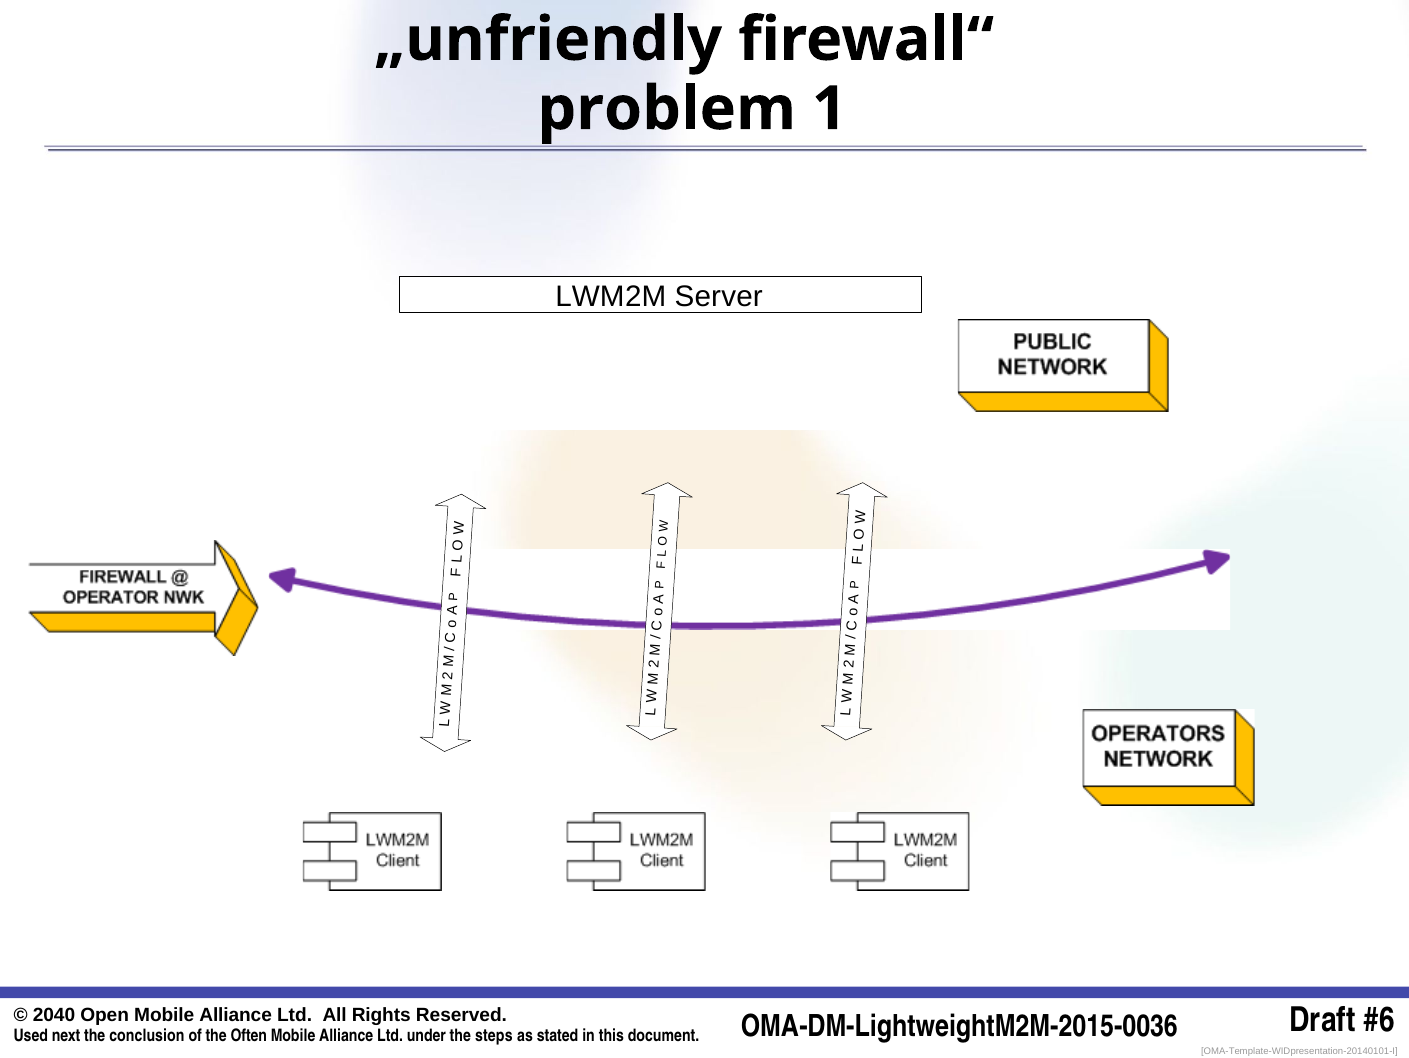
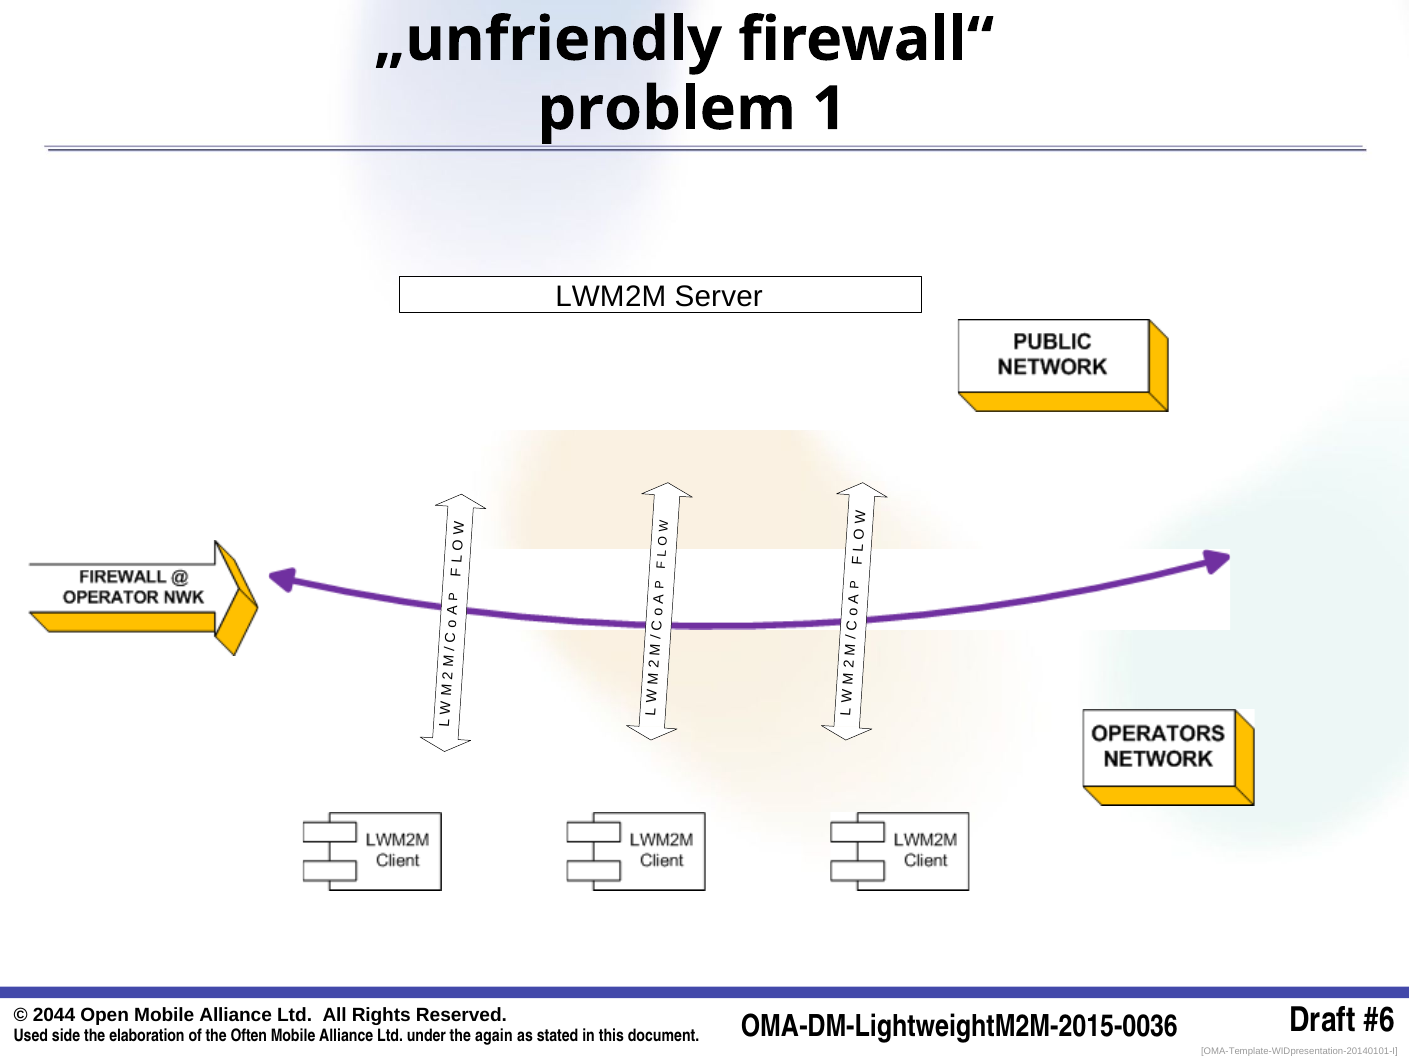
2040: 2040 -> 2044 (54, 1015)
next: next -> side (66, 1035)
conclusion: conclusion -> elaboration (147, 1035)
steps: steps -> again (494, 1035)
